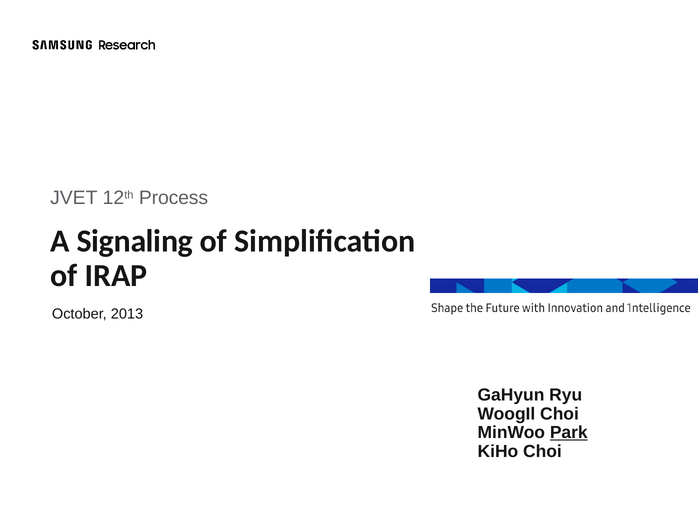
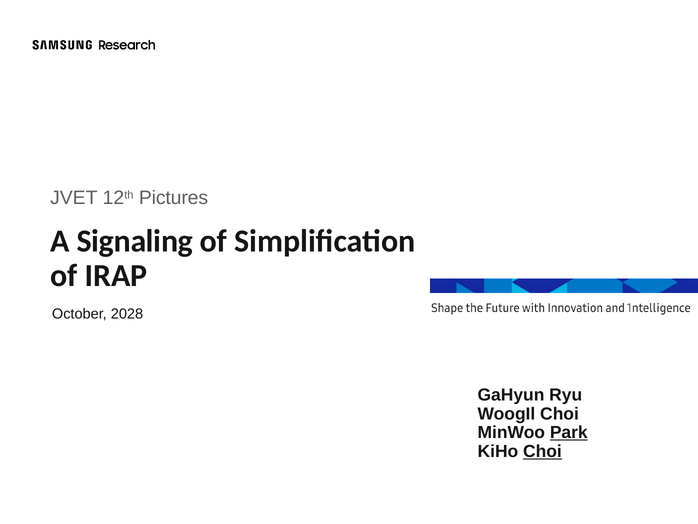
Process: Process -> Pictures (174, 198)
2013: 2013 -> 2028 (127, 314)
Choi underline: none -> present (542, 451)
